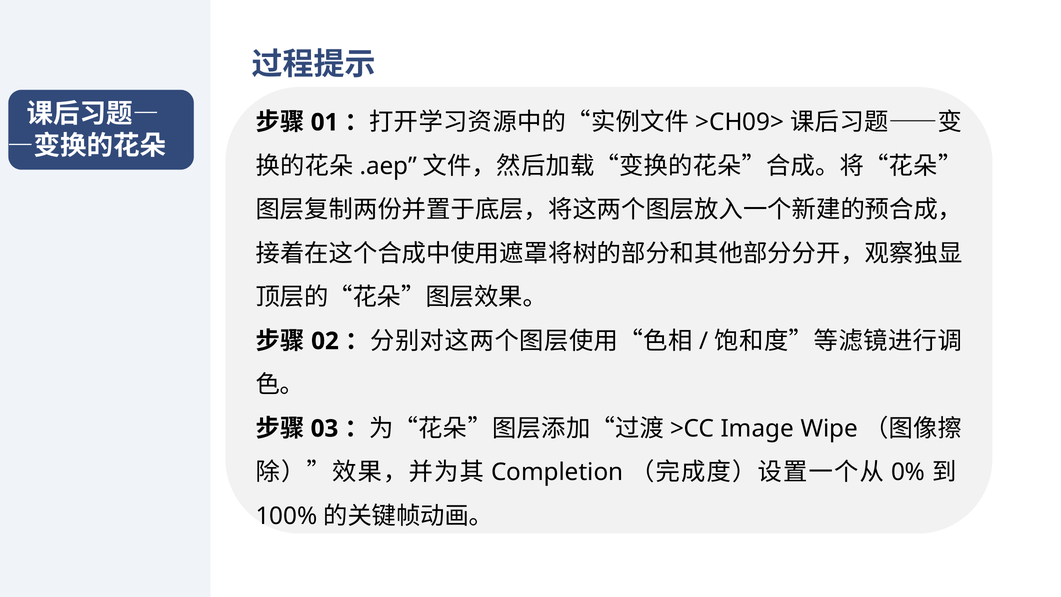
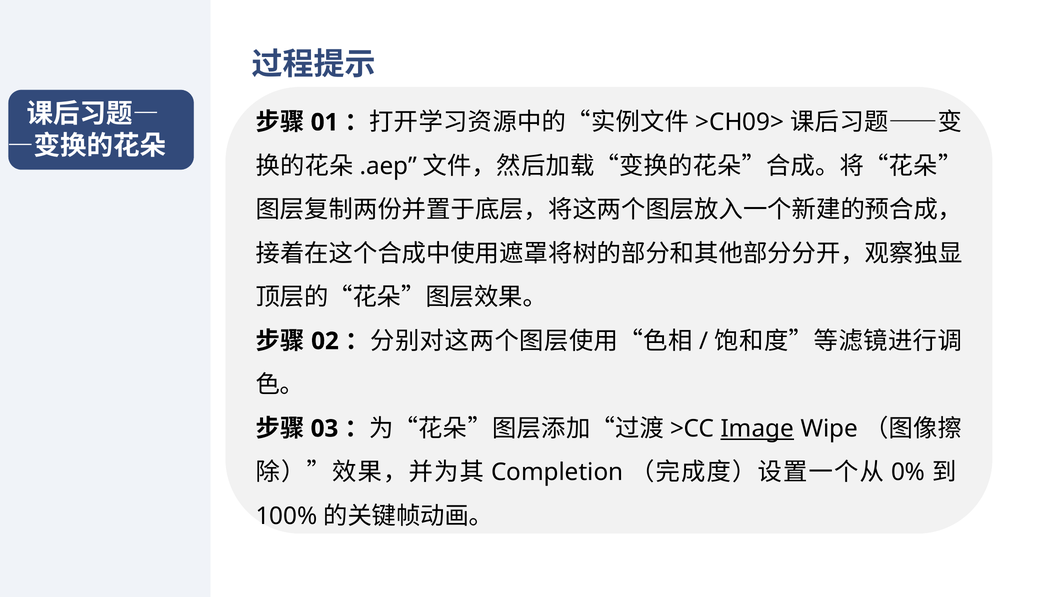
Image underline: none -> present (757, 428)
